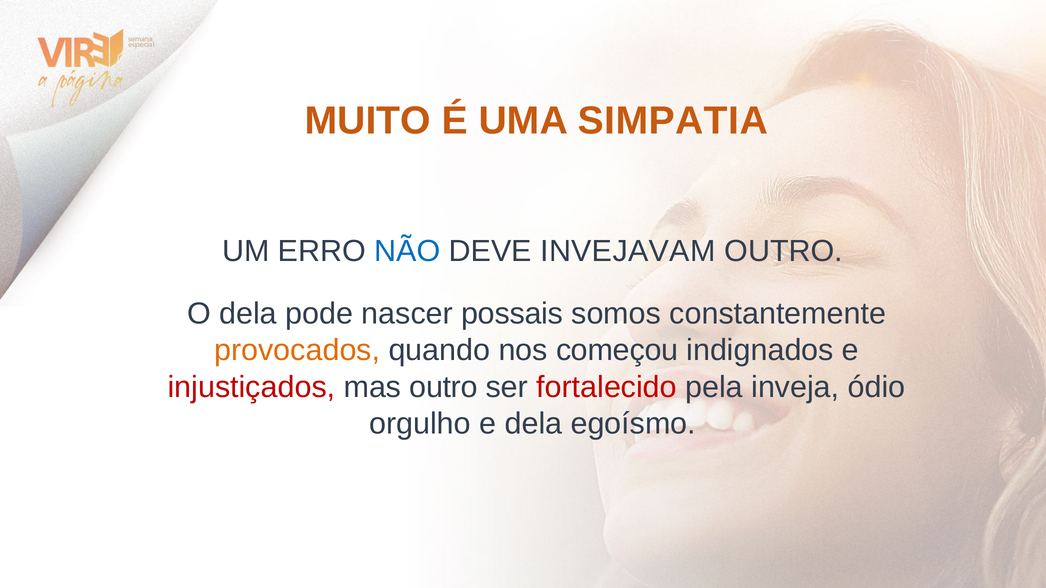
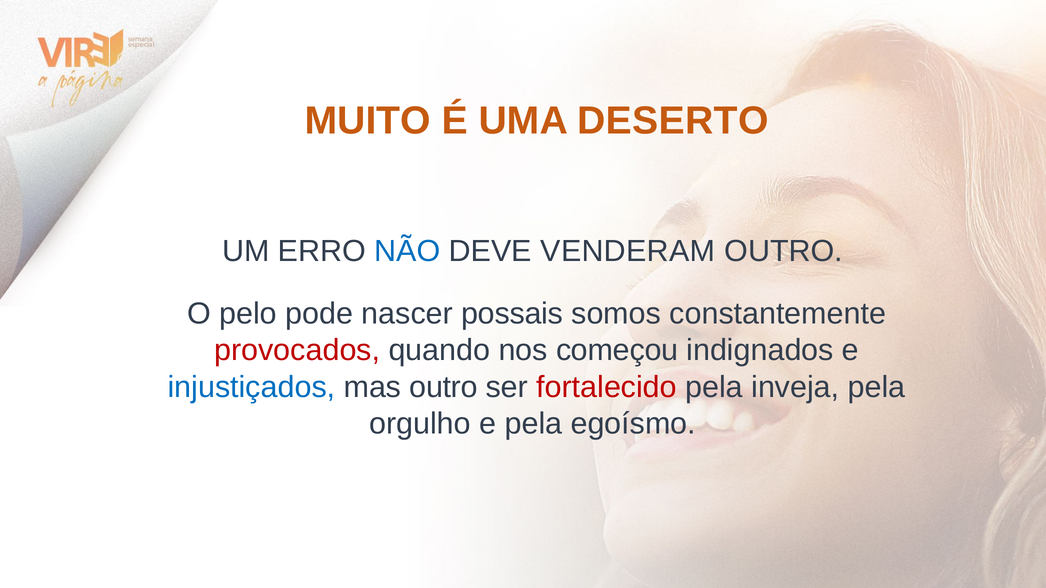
SIMPATIA: SIMPATIA -> DESERTO (673, 121)
INVEJAVAM: INVEJAVAM -> VENDERAM (628, 251)
O dela: dela -> pelo (248, 314)
provocados colour: orange -> red (297, 351)
injustiçados colour: red -> blue (251, 387)
inveja ódio: ódio -> pela (876, 387)
e dela: dela -> pela (533, 424)
